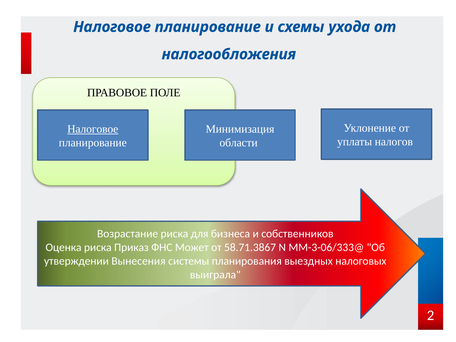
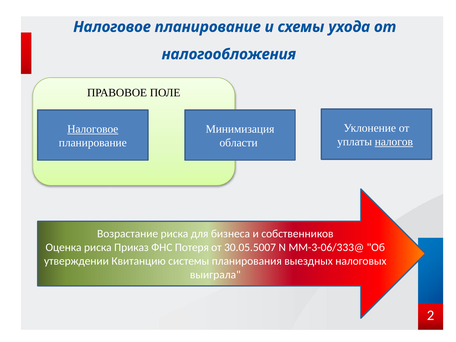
налогов underline: none -> present (394, 142)
Может: Может -> Потеря (192, 248)
58.71.3867: 58.71.3867 -> 30.05.5007 (250, 248)
Вынесения: Вынесения -> Квитанцию (139, 261)
